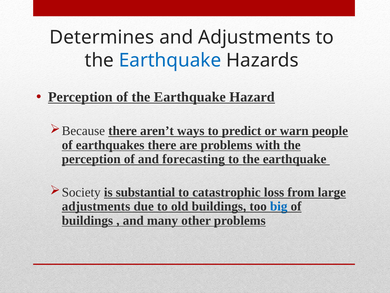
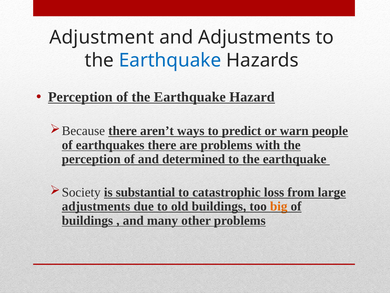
Determines: Determines -> Adjustment (102, 37)
forecasting: forecasting -> determined (194, 159)
big colour: blue -> orange (279, 206)
